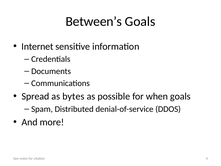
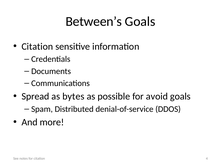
Internet: Internet -> Citation (37, 46)
when: when -> avoid (157, 96)
